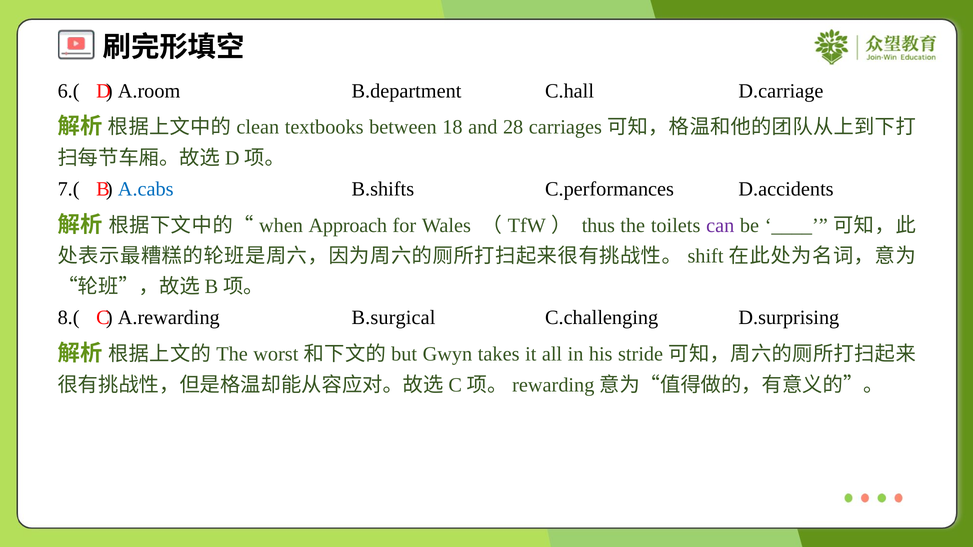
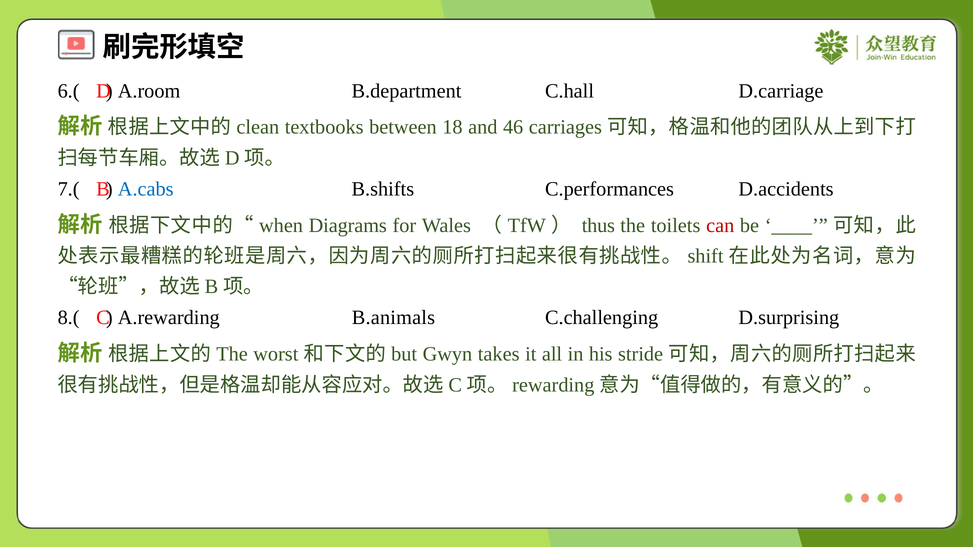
28: 28 -> 46 (513, 127)
Approach: Approach -> Diagrams (348, 226)
can colour: purple -> red (720, 226)
B.surgical: B.surgical -> B.animals (393, 318)
